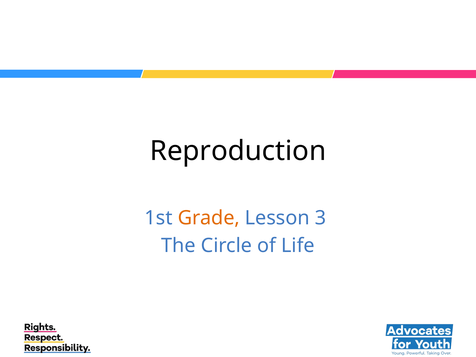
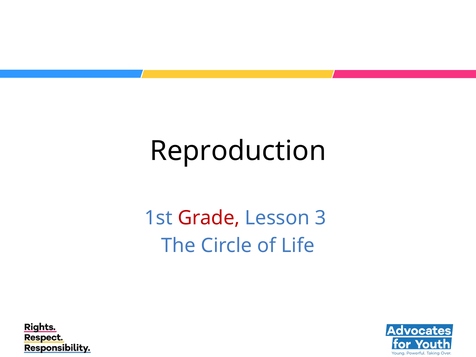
Grade colour: orange -> red (209, 218)
